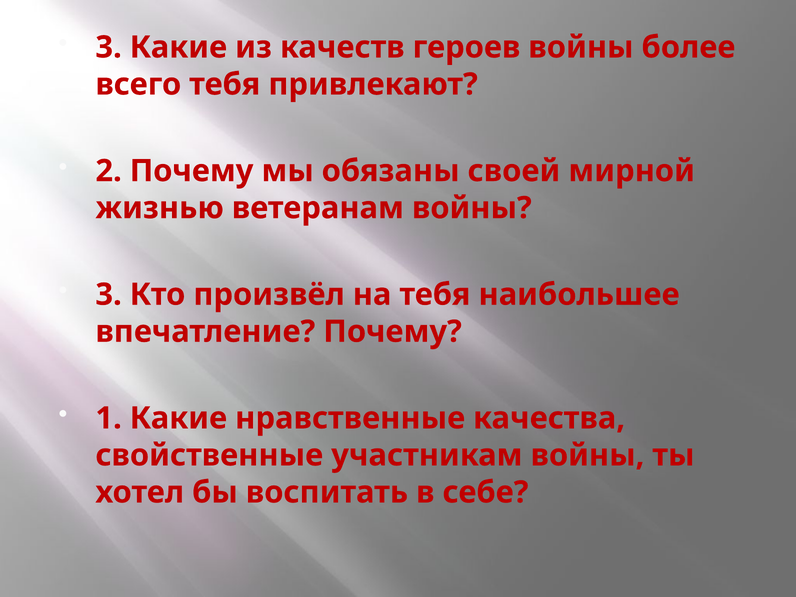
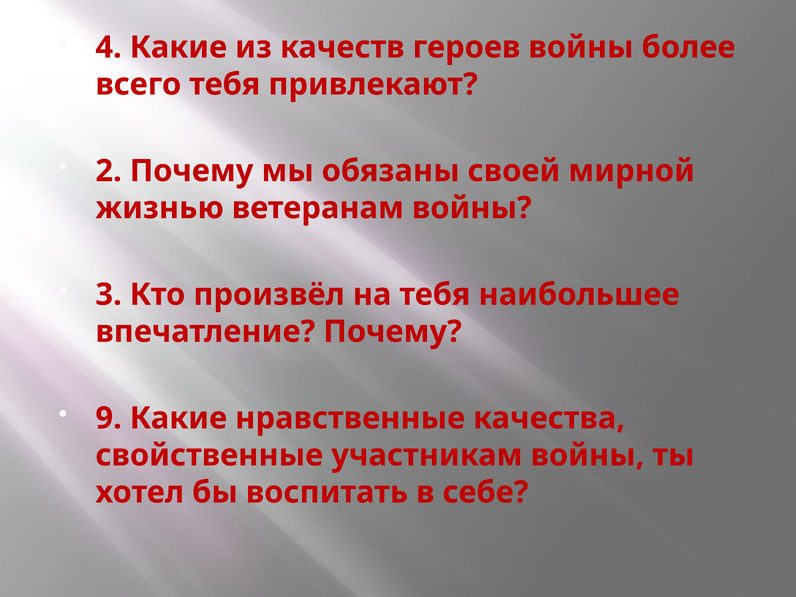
3: 3 -> 4 (109, 47)
1: 1 -> 9 (109, 418)
